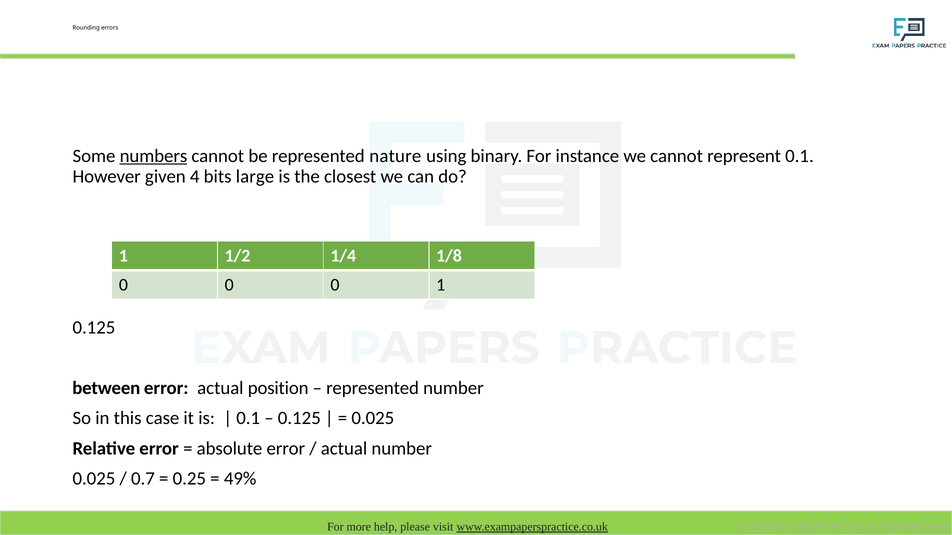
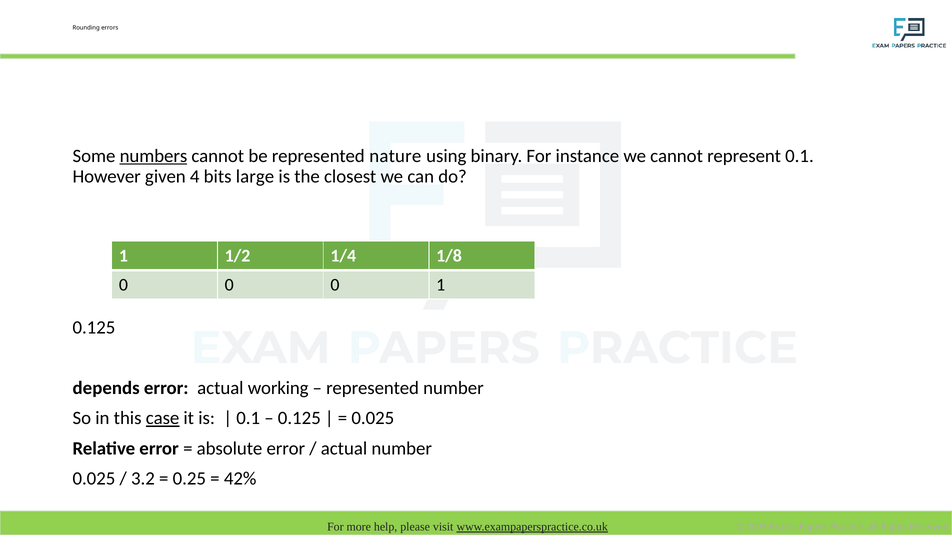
between: between -> depends (106, 388)
position: position -> working (278, 388)
case underline: none -> present (163, 419)
0.7: 0.7 -> 3.2 (143, 479)
49%: 49% -> 42% (240, 479)
